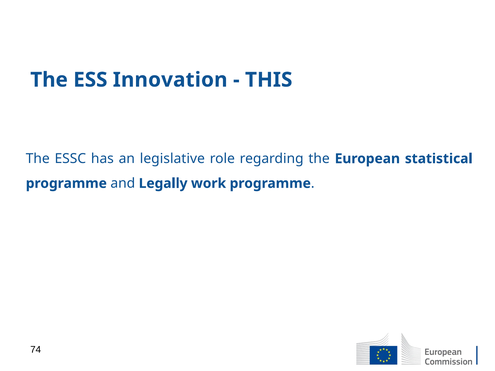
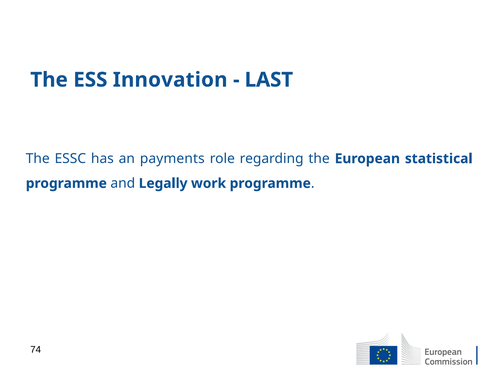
THIS: THIS -> LAST (269, 80)
legislative: legislative -> payments (172, 159)
